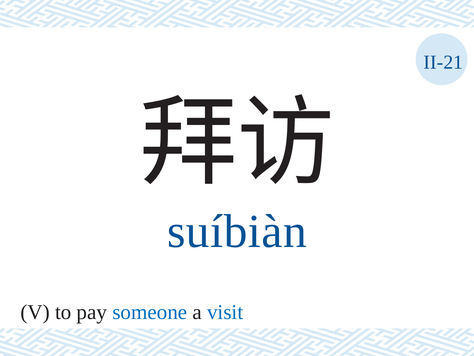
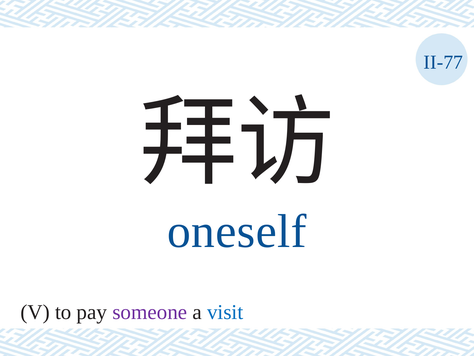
II-21: II-21 -> II-77 (443, 62)
suíbiàn: suíbiàn -> oneself (237, 231)
someone colour: blue -> purple (150, 312)
